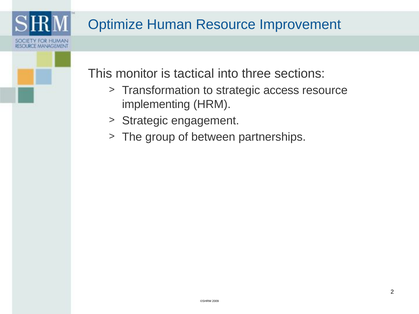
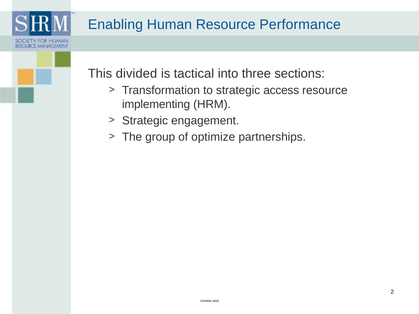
Optimize: Optimize -> Enabling (115, 25)
Improvement: Improvement -> Performance (300, 25)
monitor: monitor -> divided (136, 74)
between: between -> optimize (213, 137)
